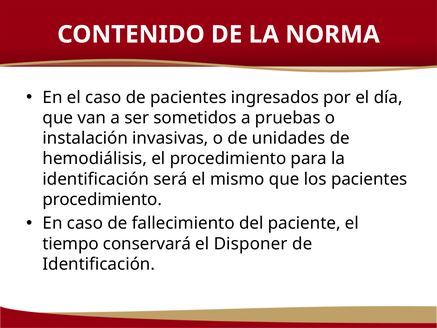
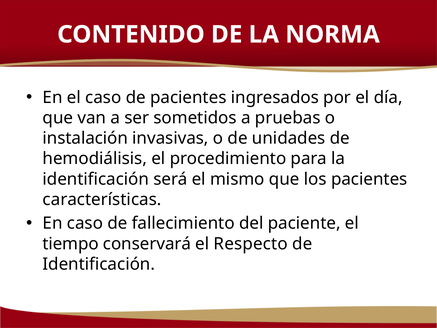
procedimiento: procedimiento -> características (102, 199)
Disponer: Disponer -> Respecto (251, 244)
